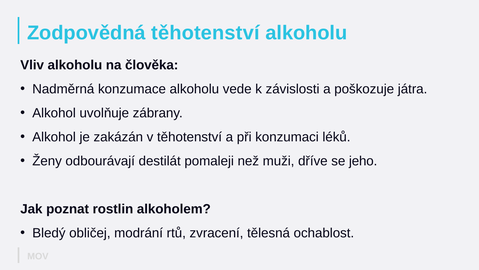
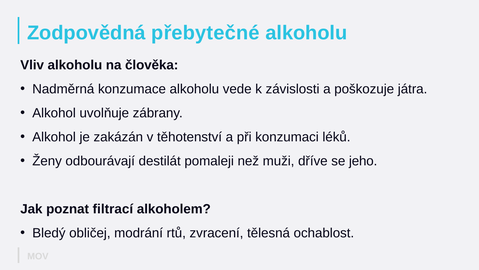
Zodpovědná těhotenství: těhotenství -> přebytečné (205, 33)
rostlin: rostlin -> filtrací (113, 209)
